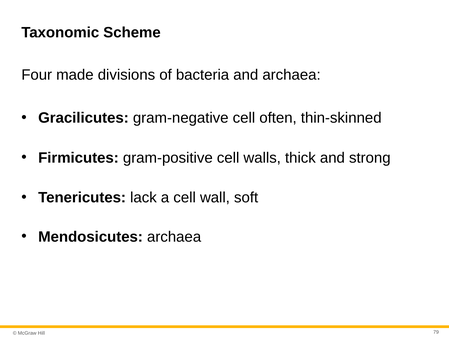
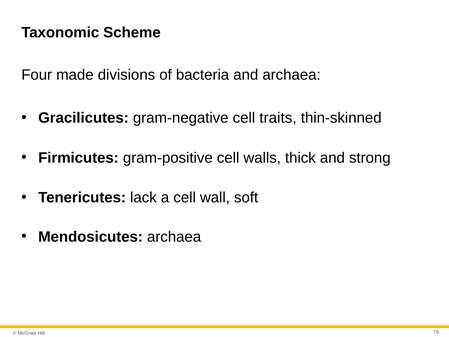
often: often -> traits (278, 118)
